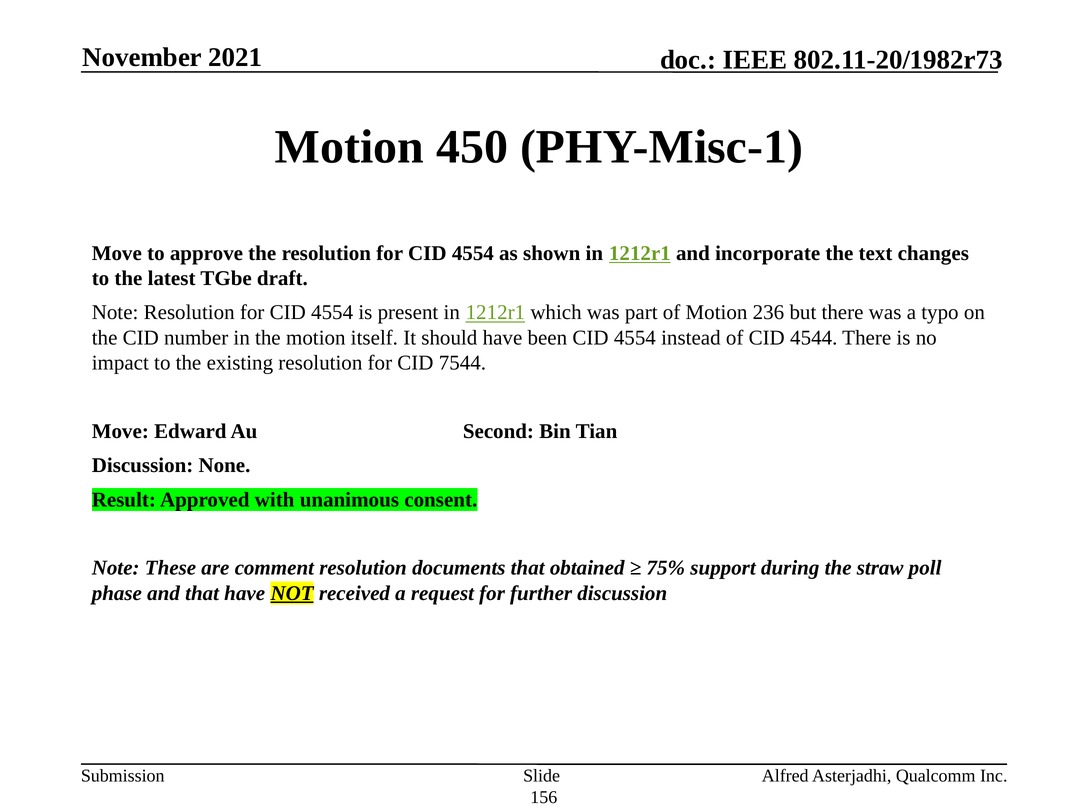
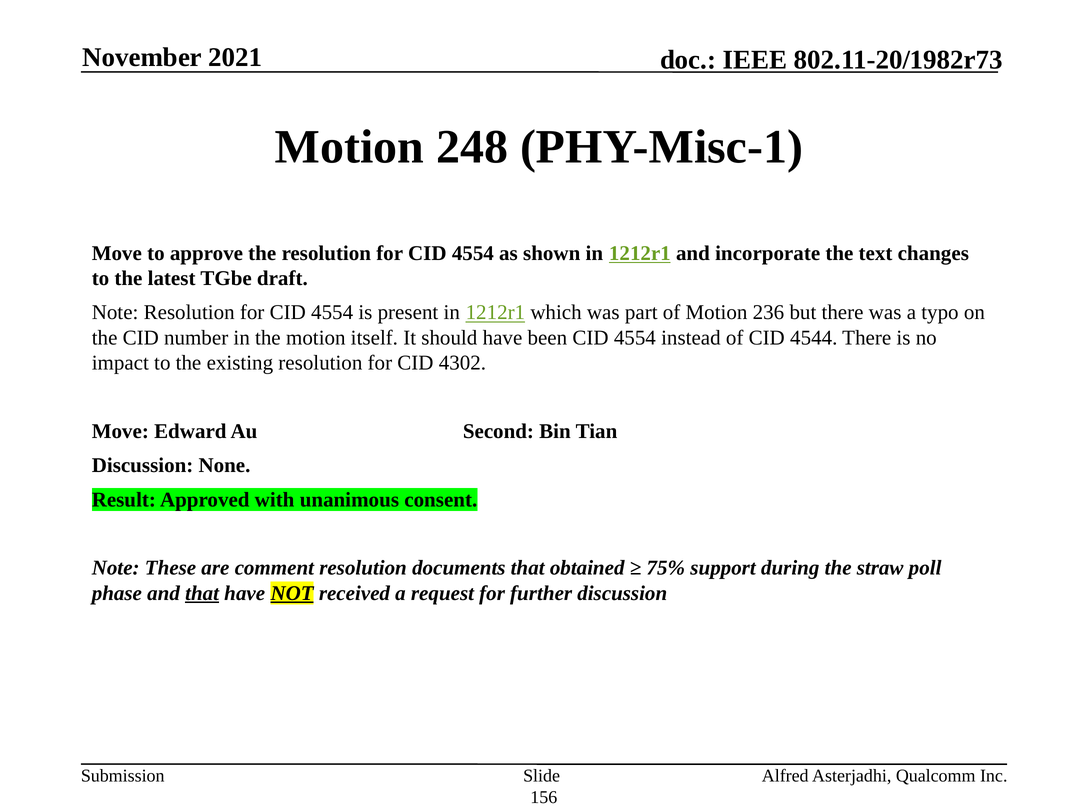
450: 450 -> 248 (472, 147)
7544: 7544 -> 4302 (462, 363)
that underline: none -> present (202, 593)
